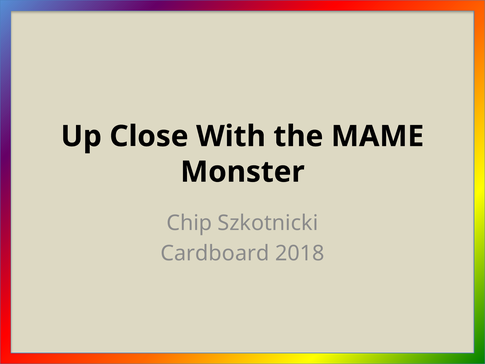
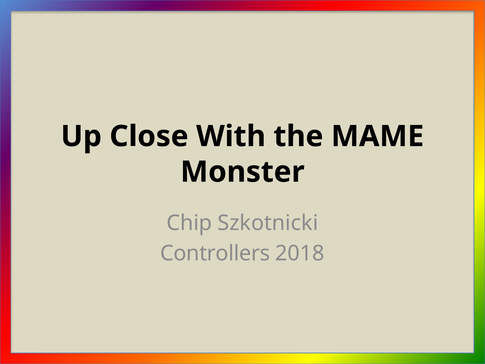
Cardboard: Cardboard -> Controllers (215, 253)
